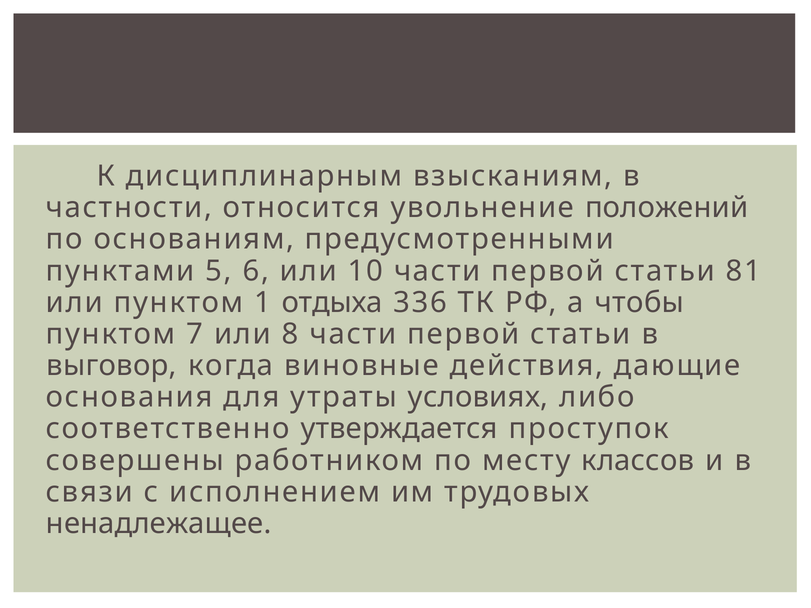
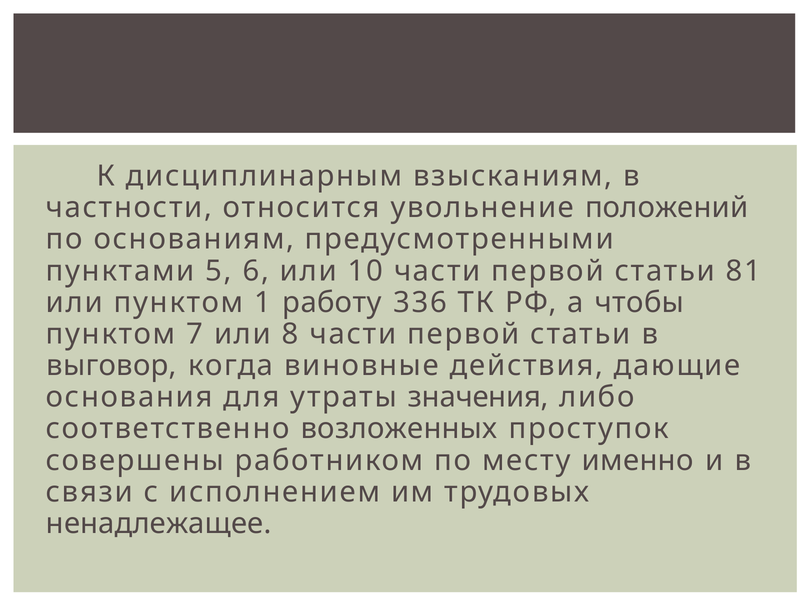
отдыха: отдыха -> работу (332, 303)
условиях: условиях -> значения (478, 397)
утверждается: утверждается -> возложенных (399, 429)
классов: классов -> именно (638, 461)
